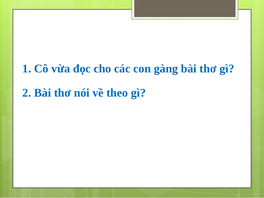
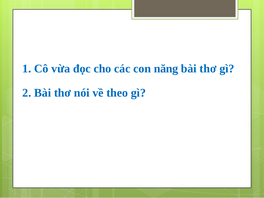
gàng: gàng -> năng (166, 69)
